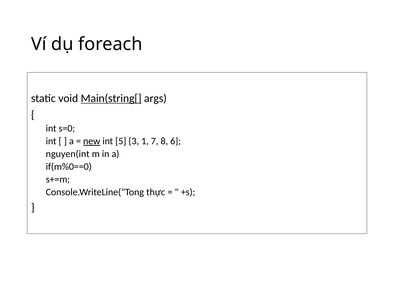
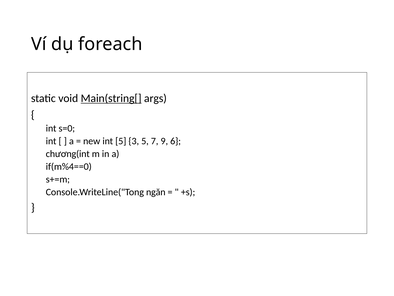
new underline: present -> none (92, 141)
3 1: 1 -> 5 (145, 141)
8: 8 -> 9 (164, 141)
nguyen(int: nguyen(int -> chương(int (68, 154)
if(m%0==0: if(m%0==0 -> if(m%4==0 (69, 166)
thực: thực -> ngăn (156, 192)
